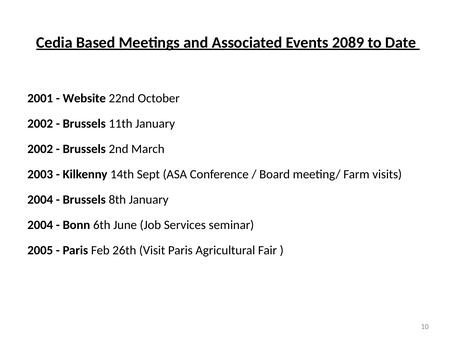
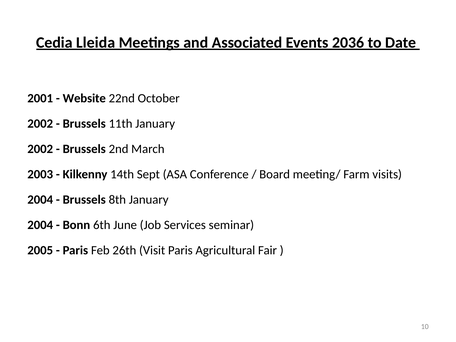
Based: Based -> Lleida (96, 43)
2089: 2089 -> 2036 (348, 43)
